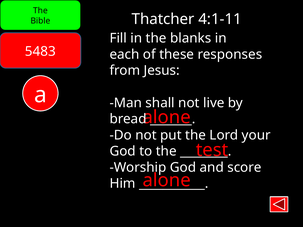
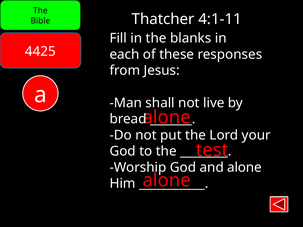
5483: 5483 -> 4425 (40, 51)
and score: score -> alone (244, 168)
